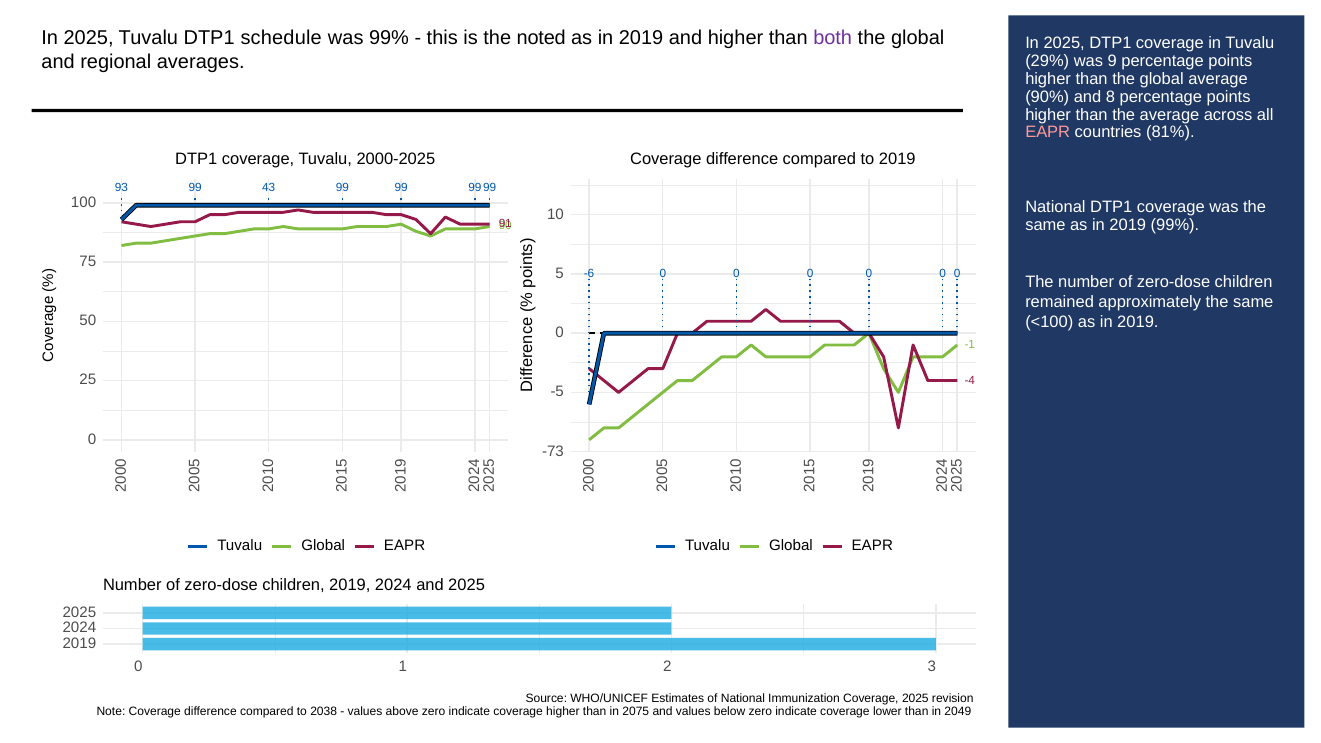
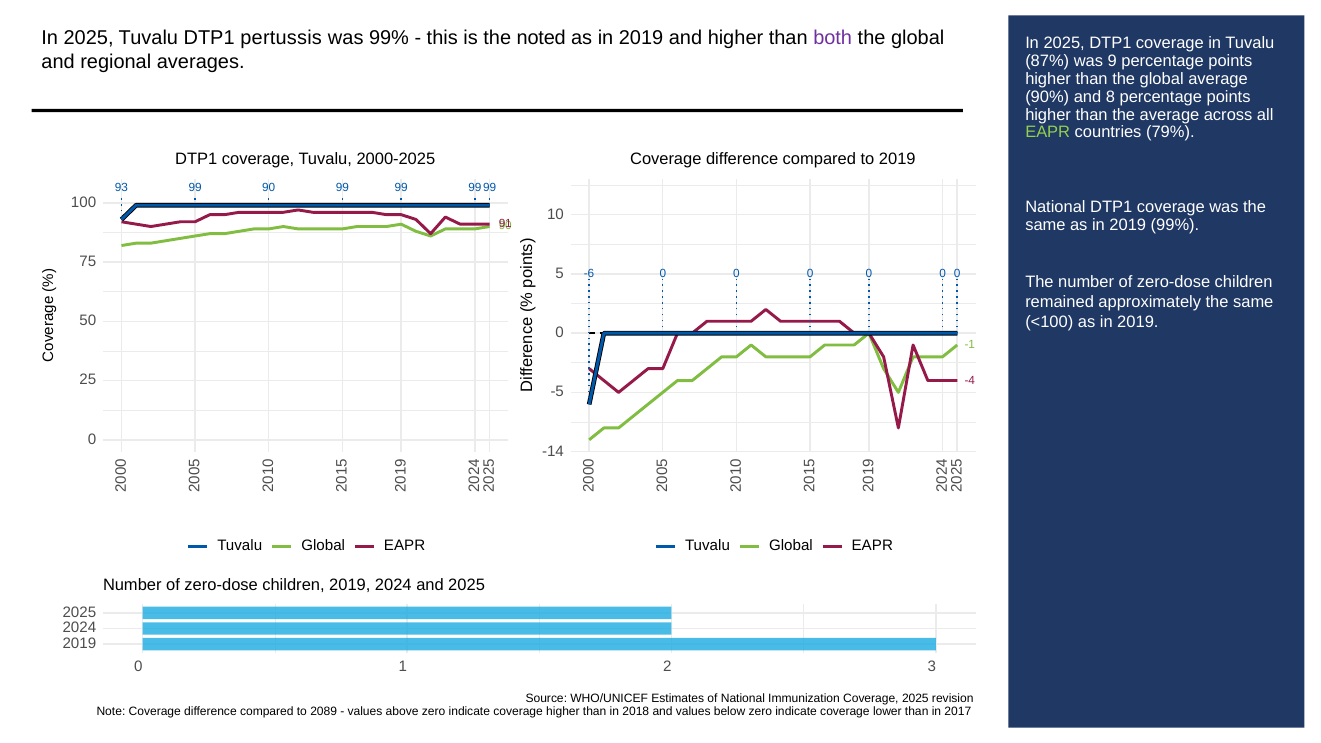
schedule: schedule -> pertussis (281, 38)
29%: 29% -> 87% (1047, 61)
EAPR colour: pink -> light green (1048, 133)
81%: 81% -> 79% (1170, 133)
99 43: 43 -> 90 (269, 188)
-73: -73 -> -14 (553, 451)
2038: 2038 -> 2089 (324, 711)
2075: 2075 -> 2018 (636, 711)
2049: 2049 -> 2017 (958, 711)
